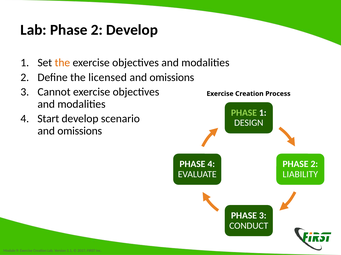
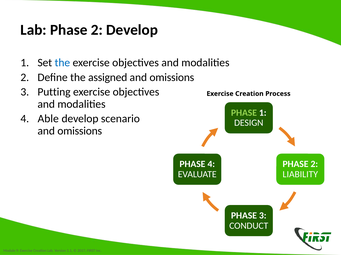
the colour: orange -> blue (62, 63)
licensed: licensed -> assigned (108, 78)
Cannot: Cannot -> Putting (54, 92)
Start: Start -> Able (48, 119)
